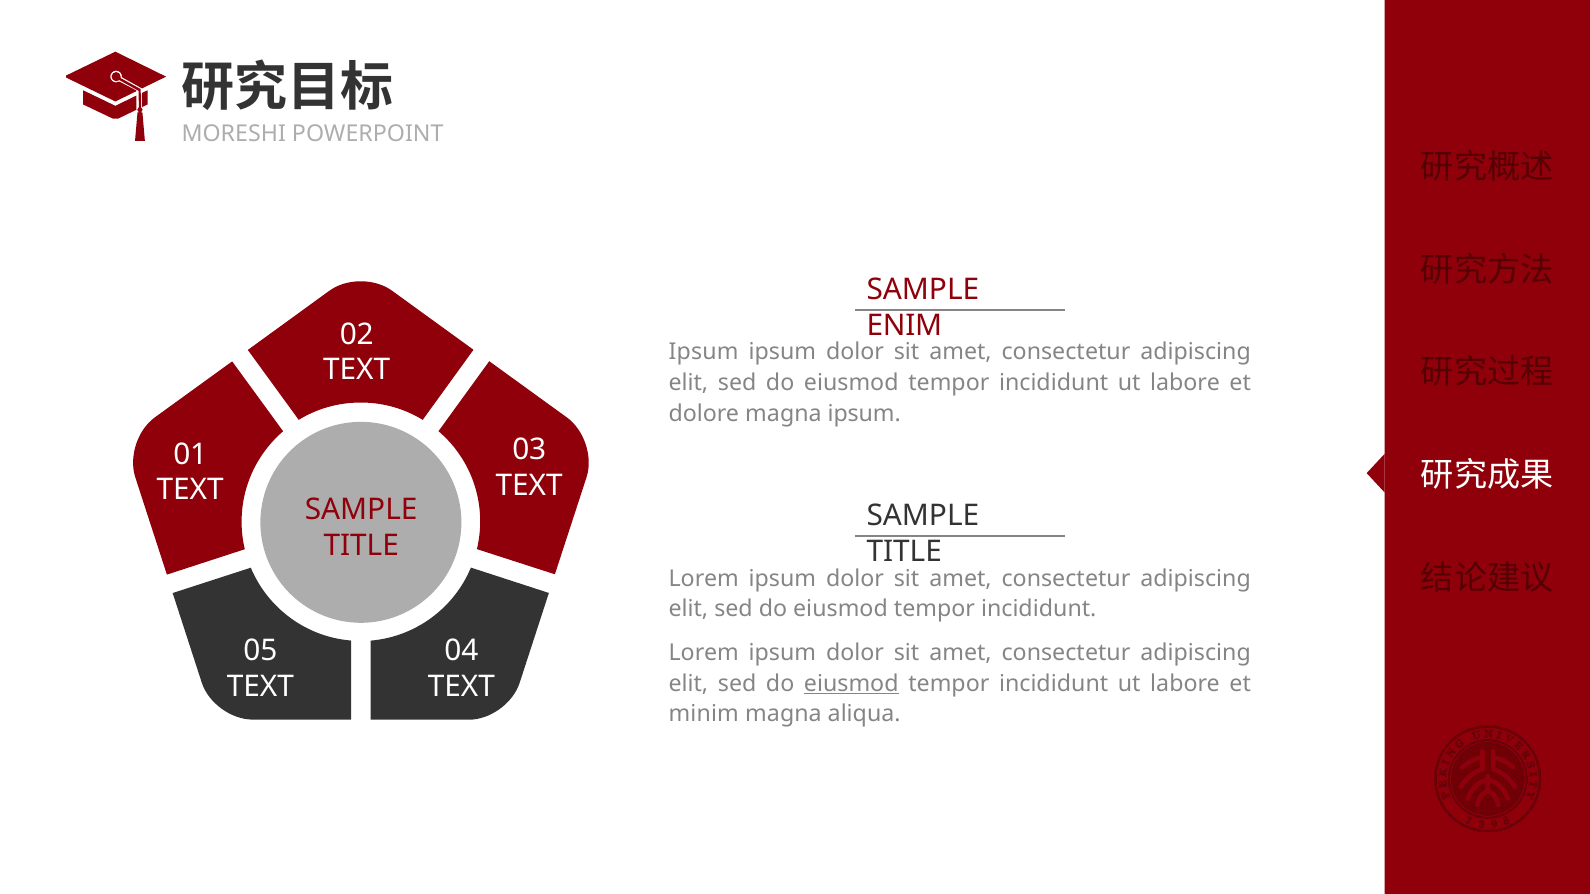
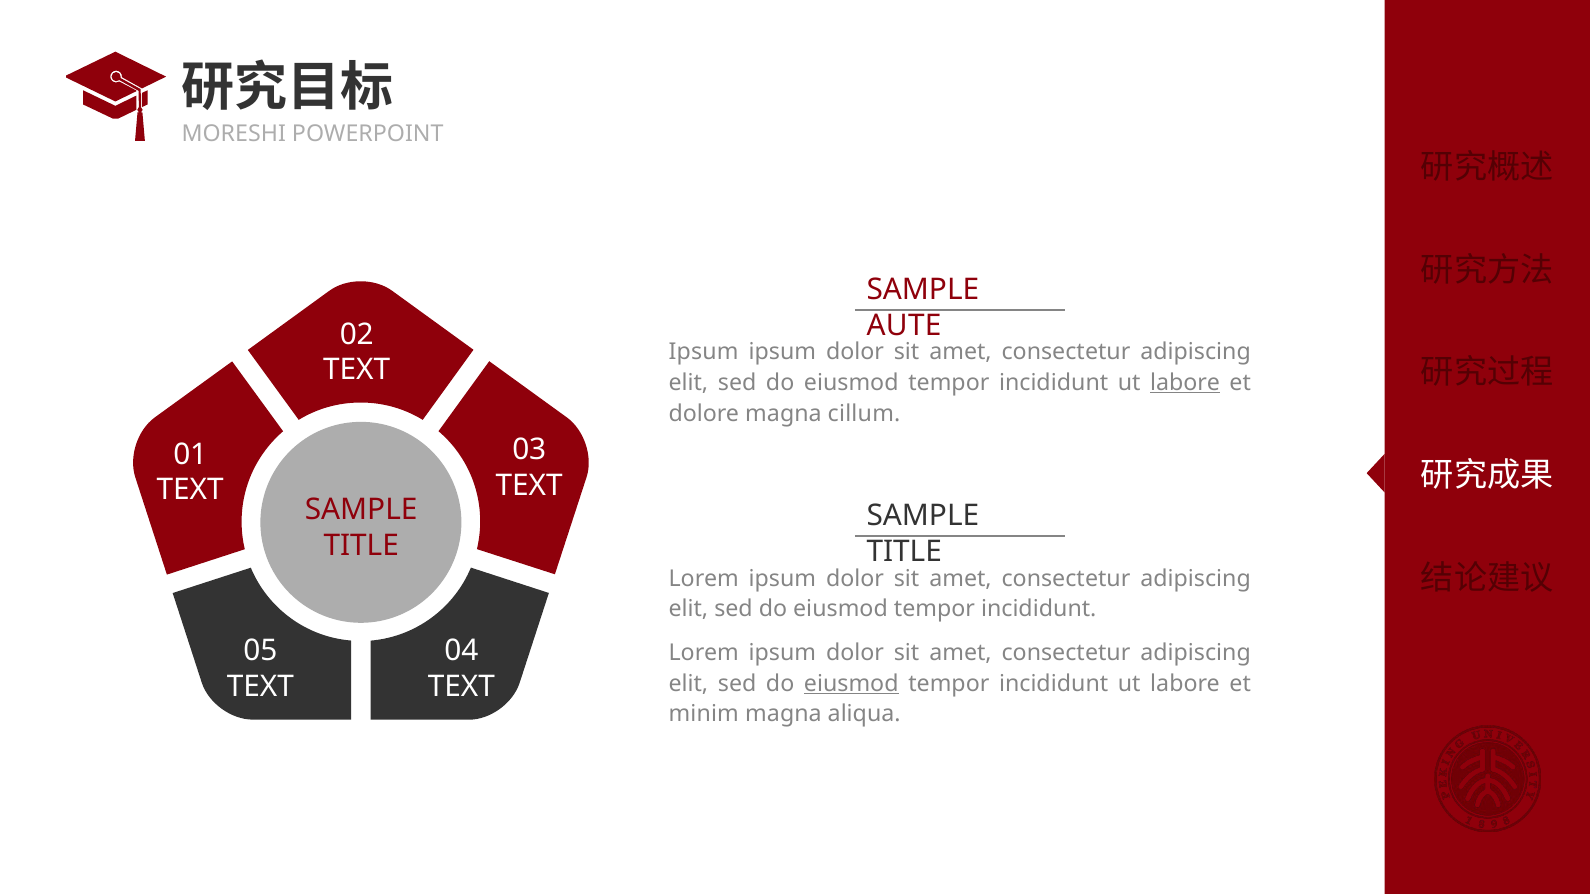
ENIM: ENIM -> AUTE (904, 326)
labore underline: none -> present (1185, 383)
magna ipsum: ipsum -> cillum (864, 414)
